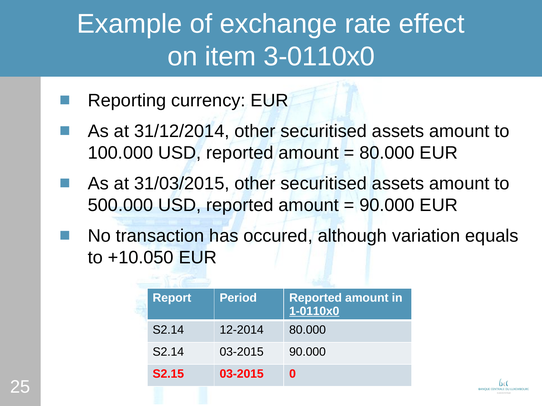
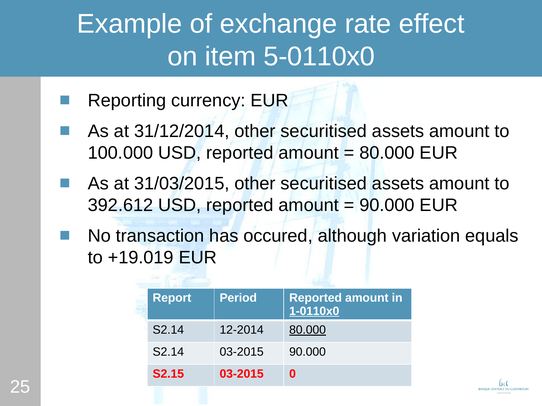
3-0110x0: 3-0110x0 -> 5-0110x0 (319, 57)
500.000: 500.000 -> 392.612 (121, 205)
+10.050: +10.050 -> +19.019 (141, 258)
80.000 underline: none -> present (308, 330)
